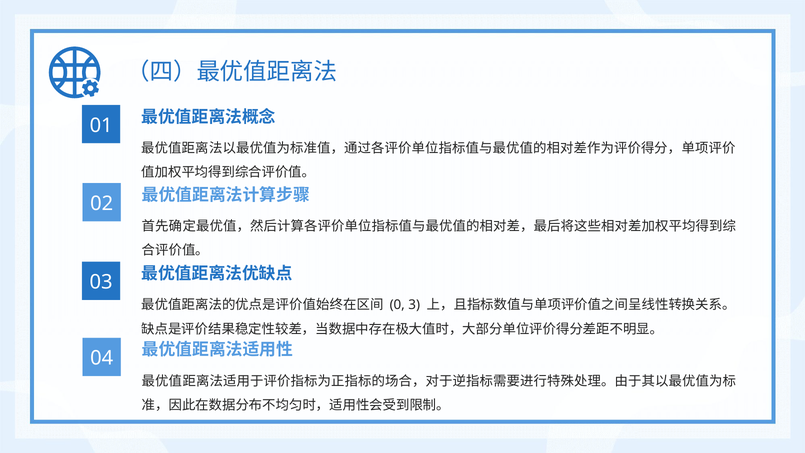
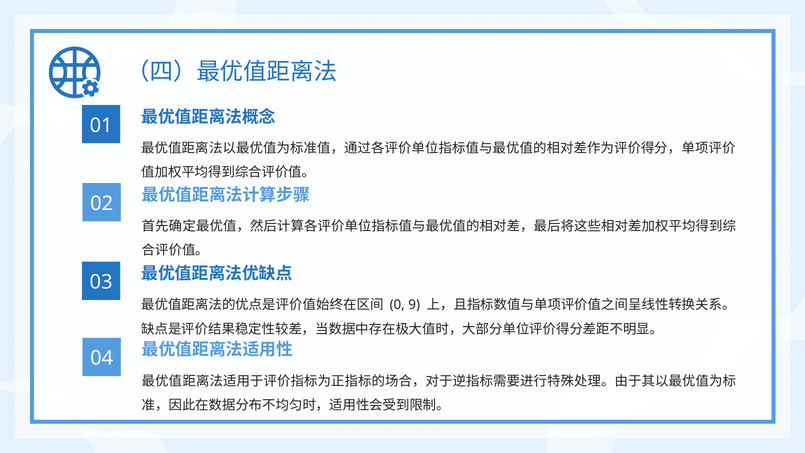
3: 3 -> 9 (414, 305)
